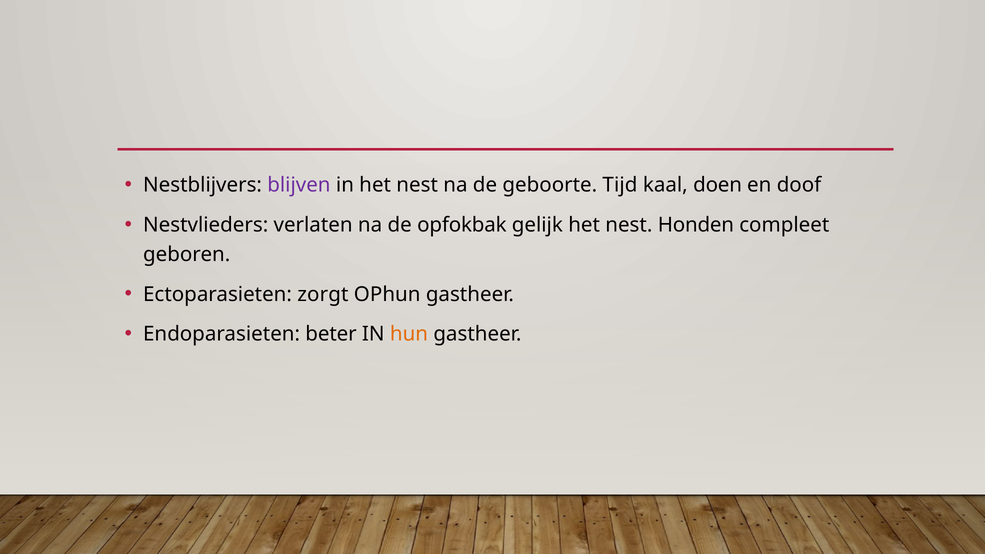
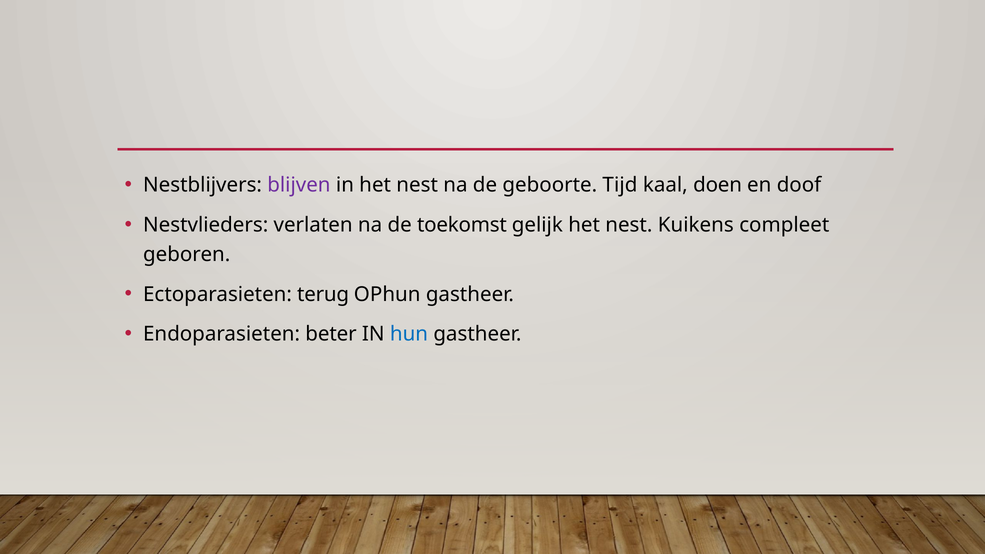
opfokbak: opfokbak -> toekomst (462, 225)
Honden: Honden -> Kuikens (696, 225)
zorgt: zorgt -> terug (323, 294)
hun colour: orange -> blue (409, 334)
